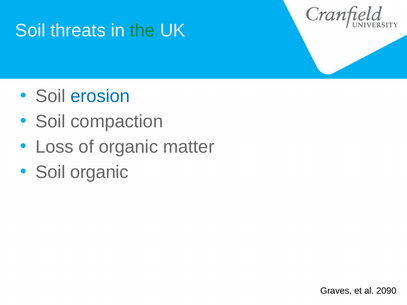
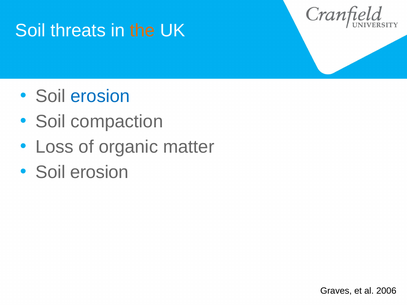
the colour: green -> orange (142, 30)
organic: organic -> erosion (99, 172)
2090: 2090 -> 2006 (386, 291)
